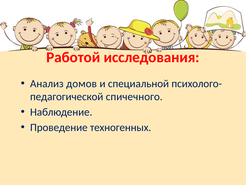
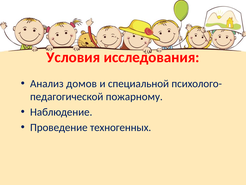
Работой: Работой -> Условия (73, 57)
спичечного: спичечного -> пожарному (134, 96)
